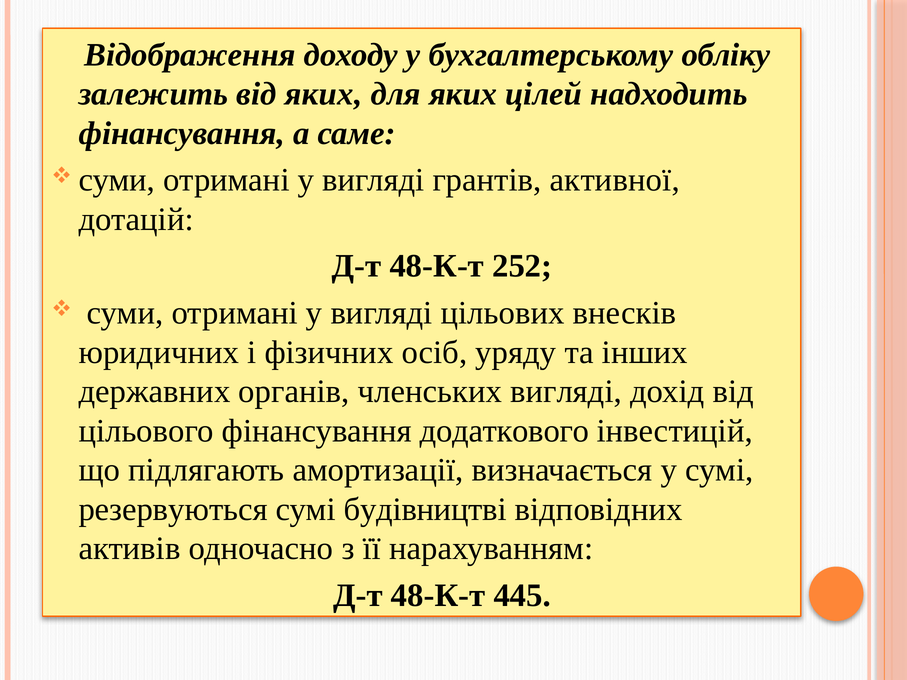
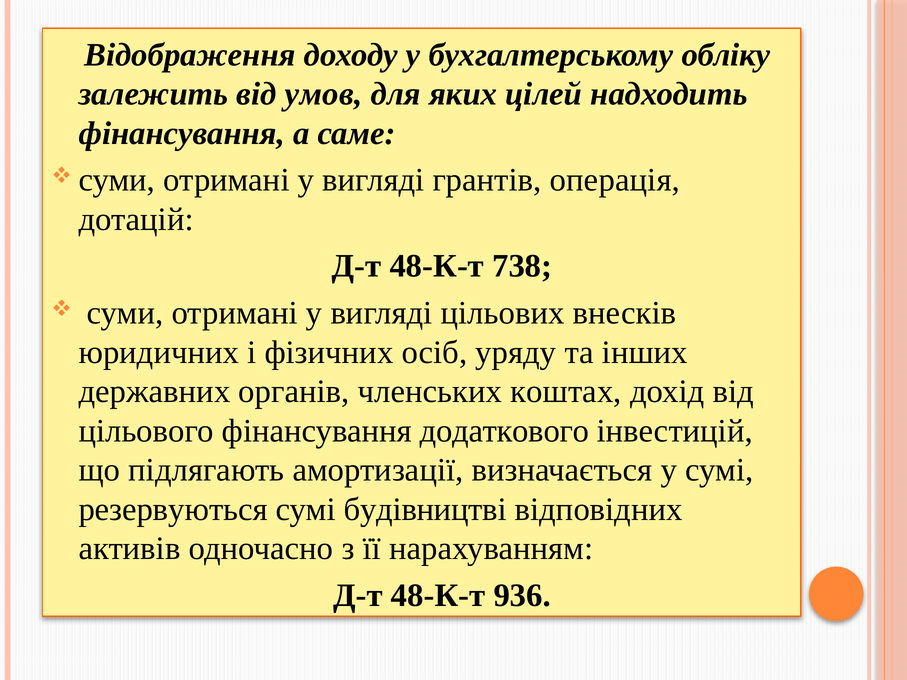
від яких: яких -> умов (324, 94)
активної: активної -> операція (615, 180)
252: 252 -> 738 (522, 266)
членських вигляді: вигляді -> коштах (566, 392)
445: 445 -> 936 (522, 596)
